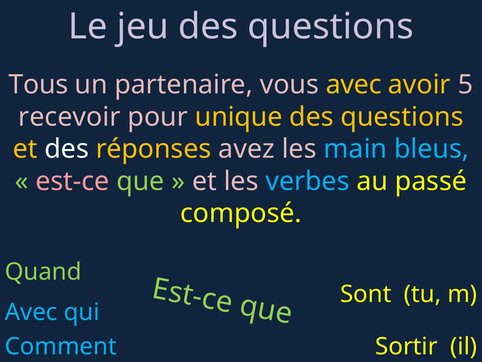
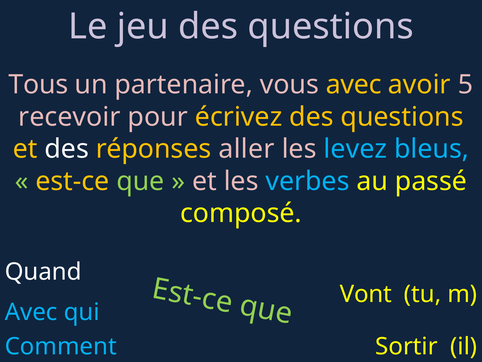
unique: unique -> écrivez (239, 117)
avez: avez -> aller (246, 149)
main: main -> levez (355, 149)
est-ce colour: pink -> yellow (72, 181)
Quand colour: light green -> white (43, 272)
Sont: Sont -> Vont (366, 294)
